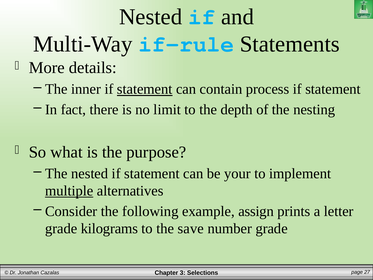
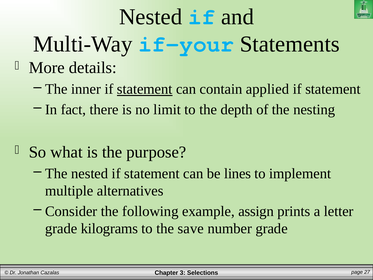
if-rule: if-rule -> if-your (186, 44)
process: process -> applied (267, 89)
your: your -> lines (238, 173)
multiple underline: present -> none (69, 191)
